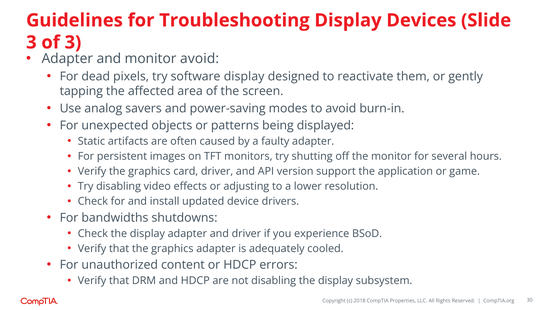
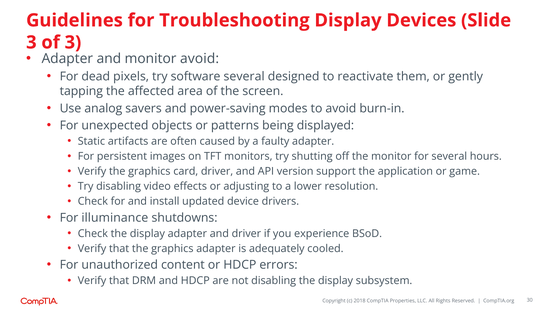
software display: display -> several (244, 77)
bandwidths: bandwidths -> illuminance (115, 218)
